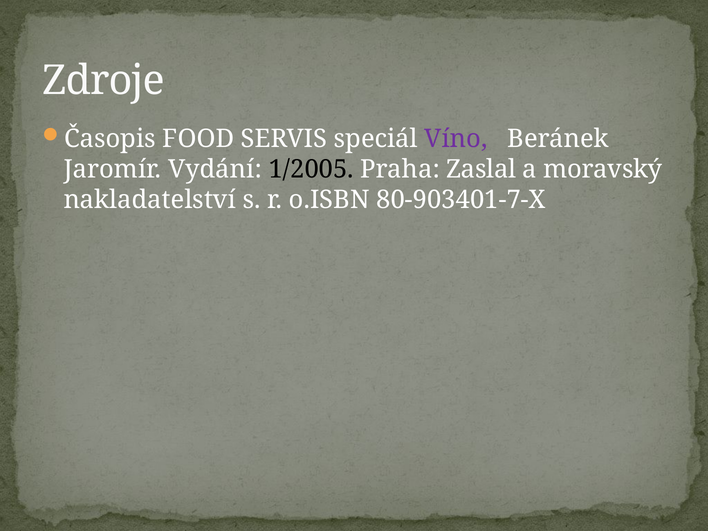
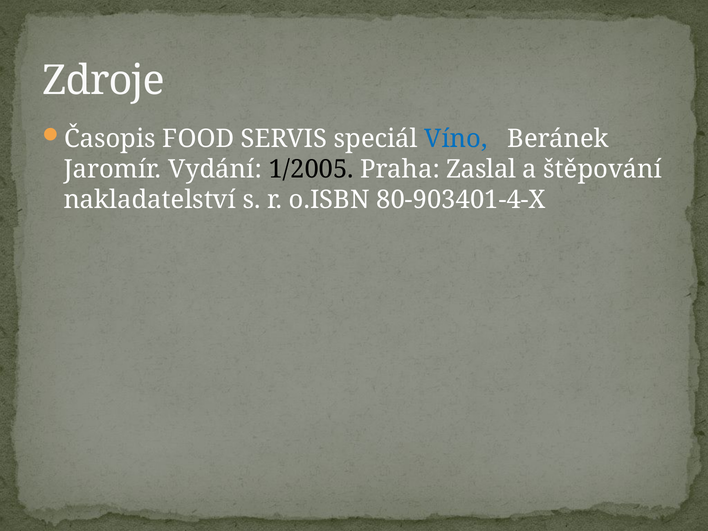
Víno colour: purple -> blue (456, 139)
moravský: moravský -> štěpování (603, 169)
80-903401-7-X: 80-903401-7-X -> 80-903401-4-X (461, 200)
